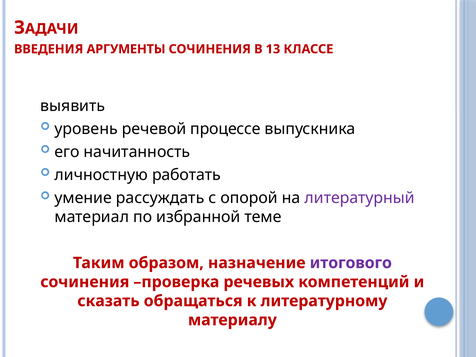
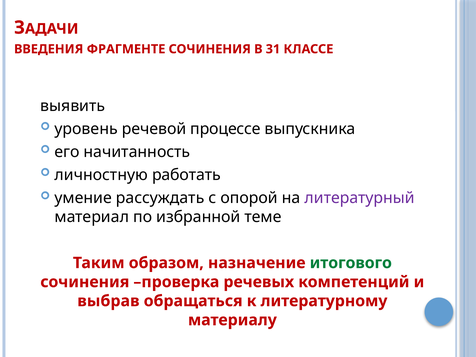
АРГУМЕНТЫ: АРГУМЕНТЫ -> ФРАГМЕНТЕ (126, 49)
13: 13 -> 31 (273, 49)
итогового colour: purple -> green (351, 263)
сказать: сказать -> выбрав (108, 301)
